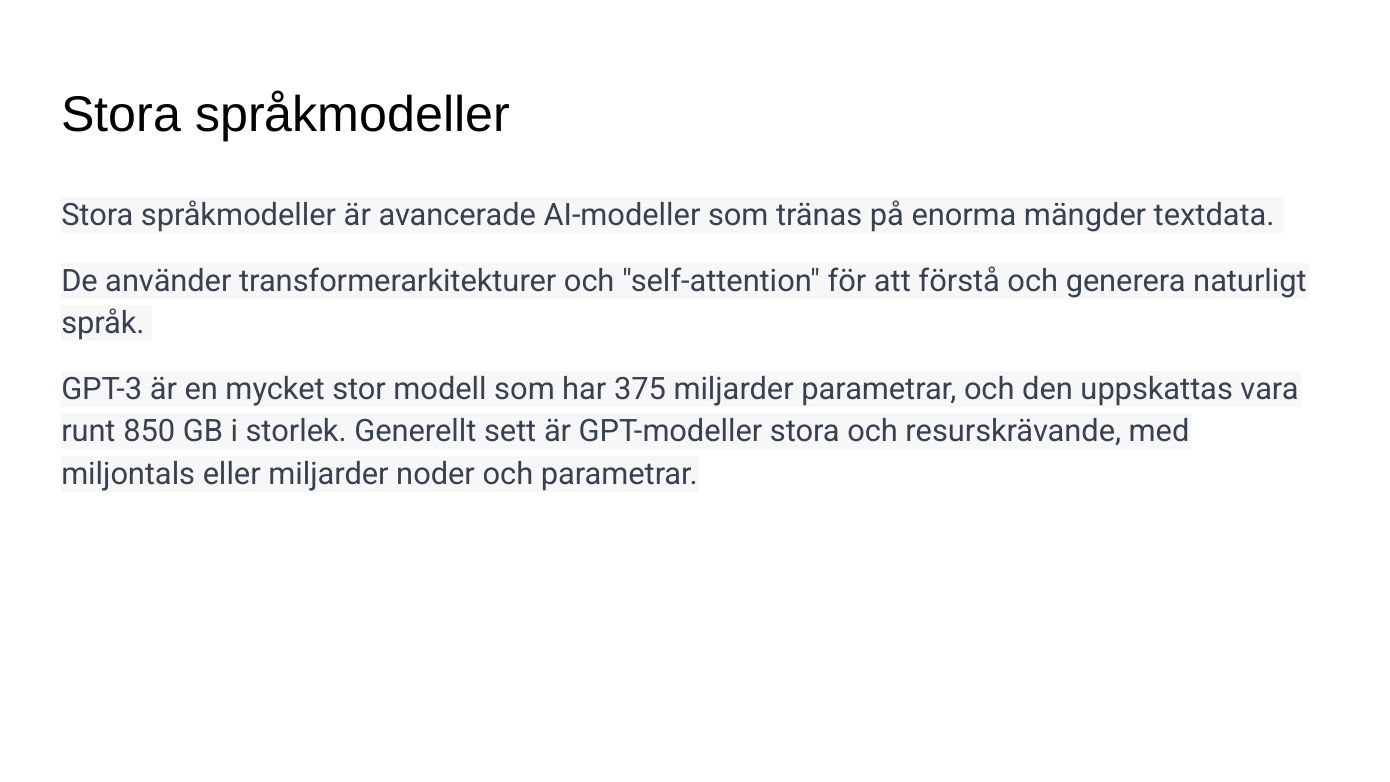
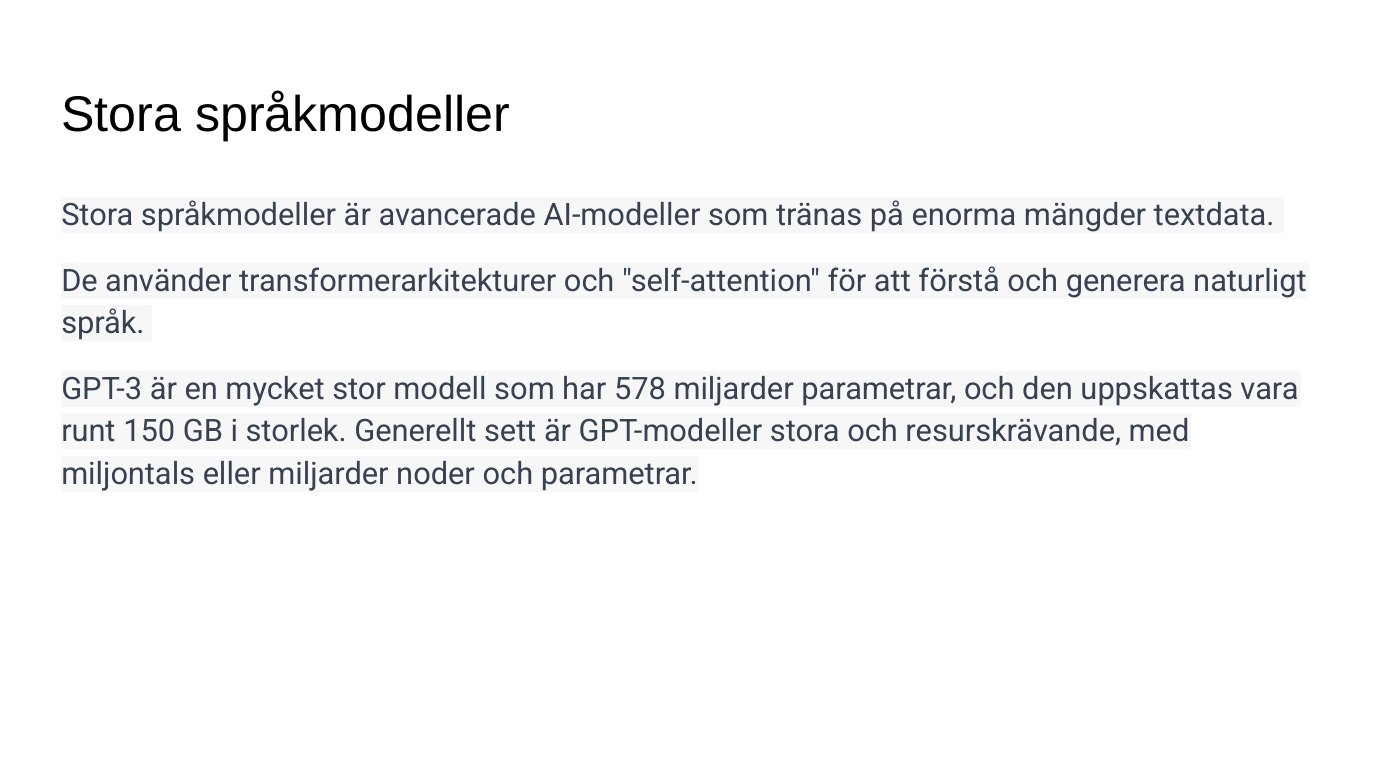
375: 375 -> 578 (640, 389)
850: 850 -> 150 (149, 432)
